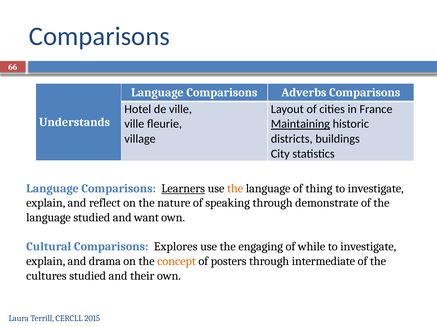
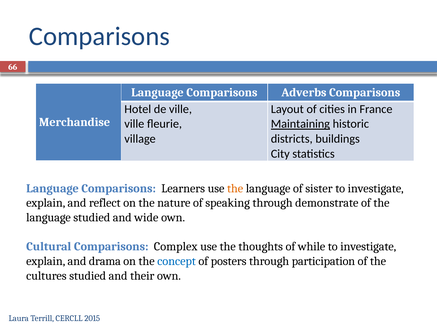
Understands: Understands -> Merchandise (75, 122)
Learners underline: present -> none (183, 189)
thing: thing -> sister (319, 189)
want: want -> wide (146, 218)
Explores: Explores -> Complex (176, 247)
engaging: engaging -> thoughts (261, 247)
concept colour: orange -> blue (177, 262)
intermediate: intermediate -> participation (323, 262)
